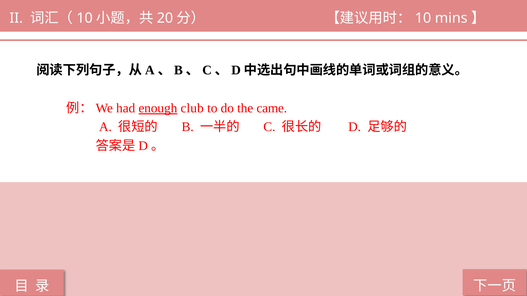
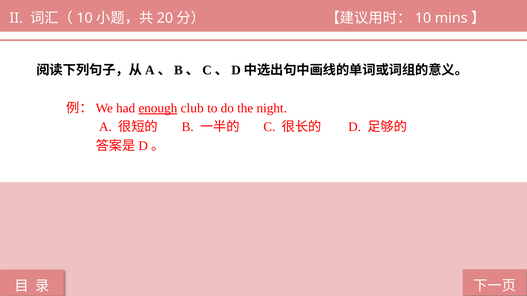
came: came -> night (272, 108)
